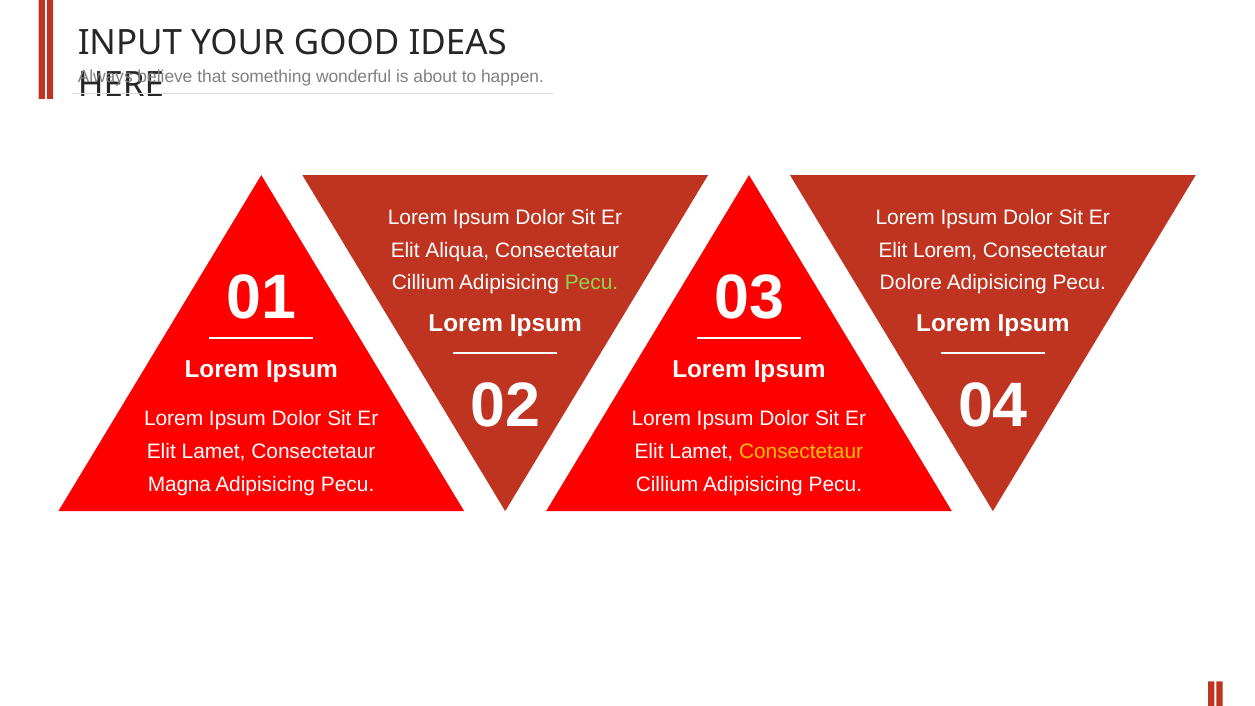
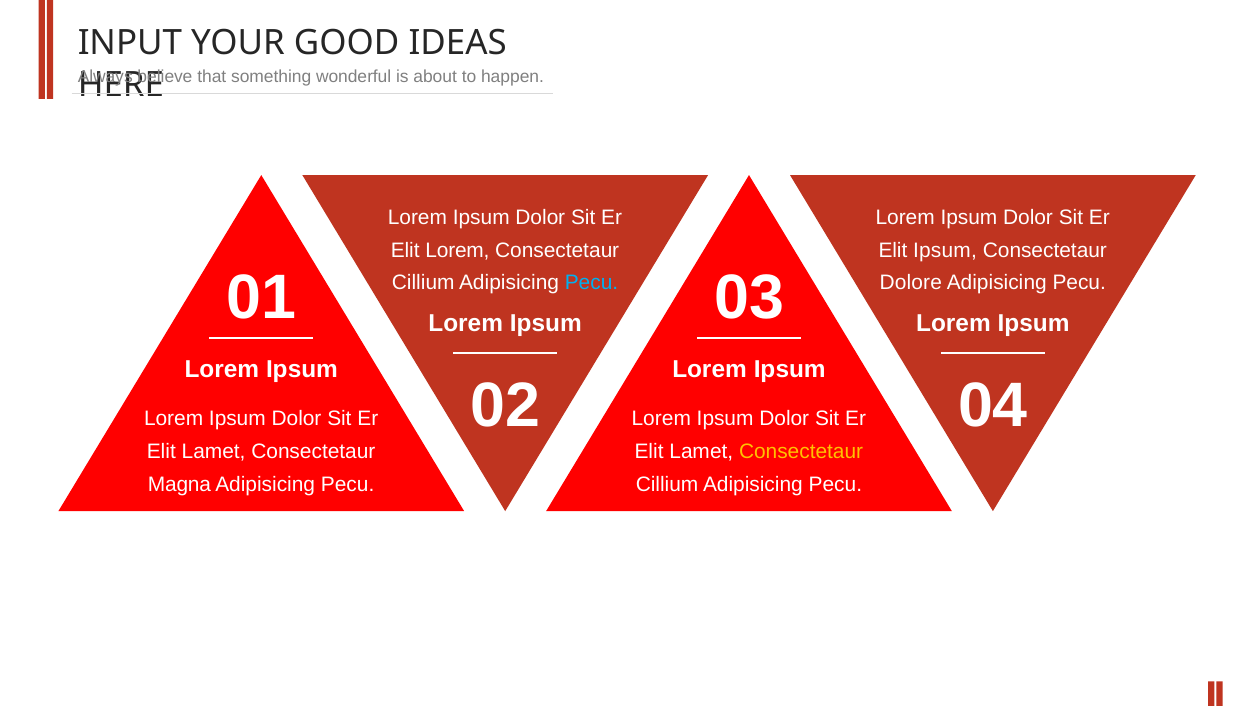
Elit Aliqua: Aliqua -> Lorem (457, 250)
Elit Lorem: Lorem -> Ipsum (945, 250)
Pecu colour: light green -> light blue (592, 283)
